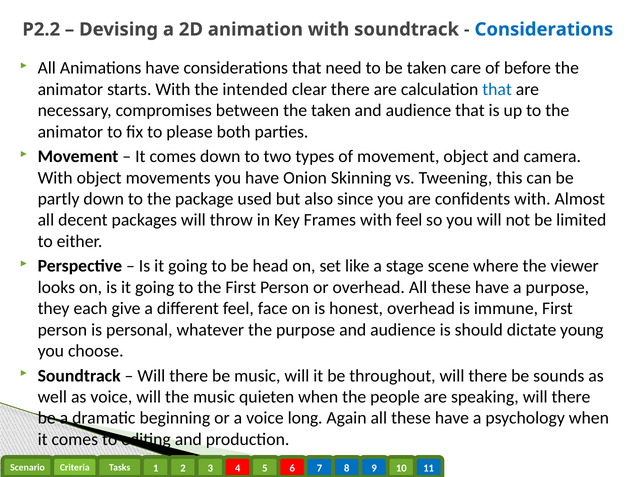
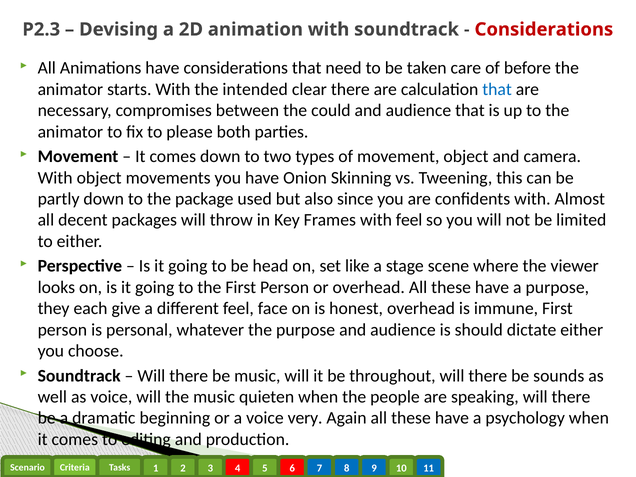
P2.2: P2.2 -> P2.3 (41, 29)
Considerations colour: blue -> red (544, 29)
the taken: taken -> could (331, 111)
dictate young: young -> either (582, 330)
long: long -> very (305, 418)
